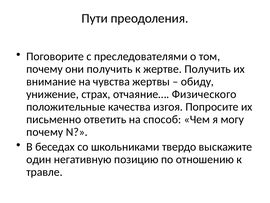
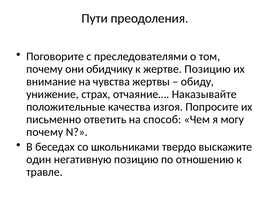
они получить: получить -> обидчику (110, 69)
жертве Получить: Получить -> Позицию (208, 69)
Физического: Физического -> Наказывайте (204, 94)
